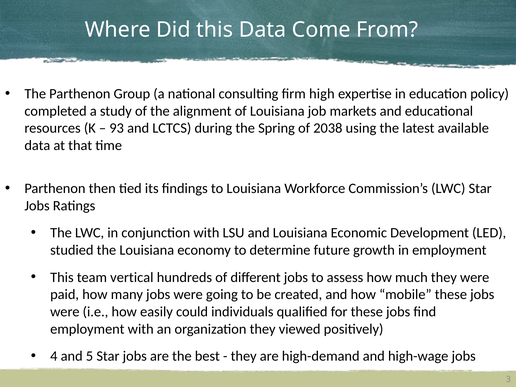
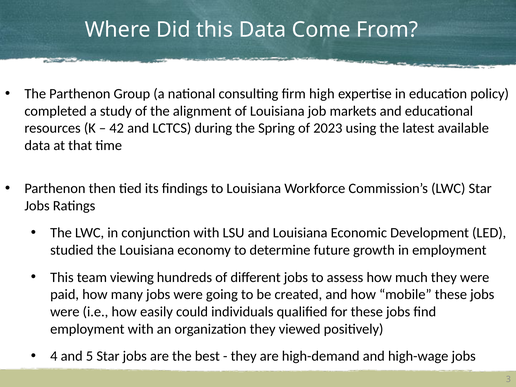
93: 93 -> 42 (117, 128)
2038: 2038 -> 2023 (328, 128)
vertical: vertical -> viewing (132, 277)
